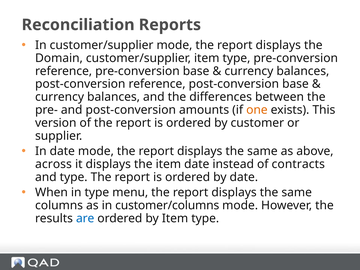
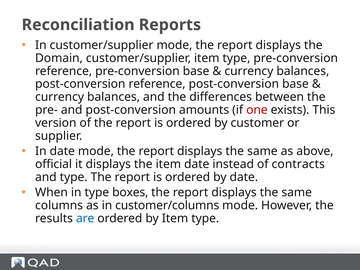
one colour: orange -> red (257, 110)
across: across -> official (54, 164)
menu: menu -> boxes (130, 192)
